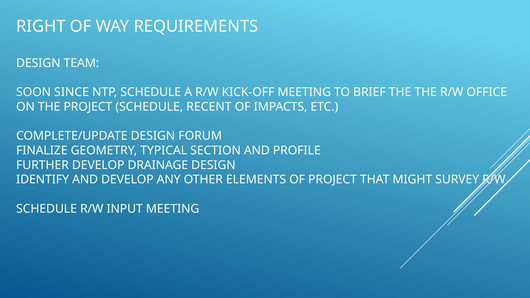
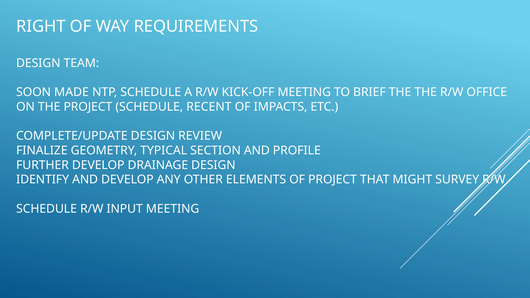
SINCE: SINCE -> MADE (72, 92)
FORUM: FORUM -> REVIEW (200, 136)
